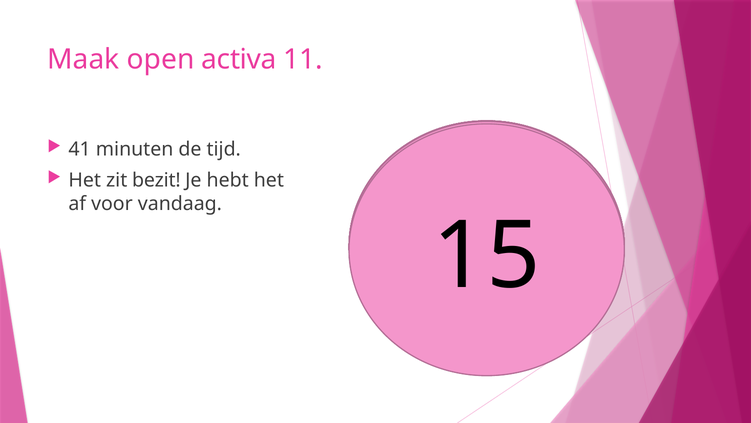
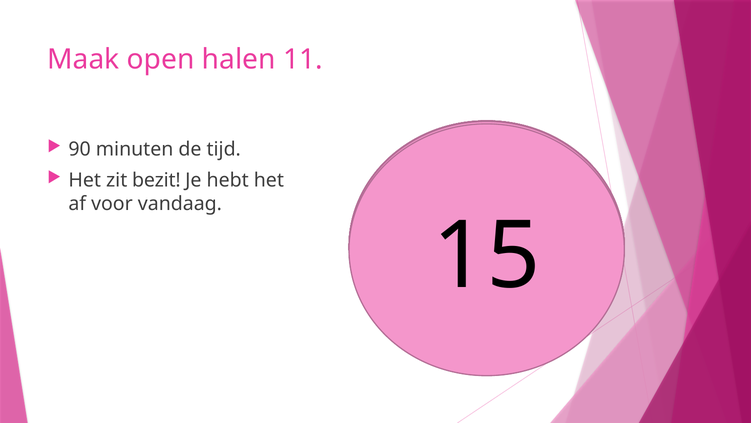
activa: activa -> halen (239, 59)
41: 41 -> 90 (80, 149)
